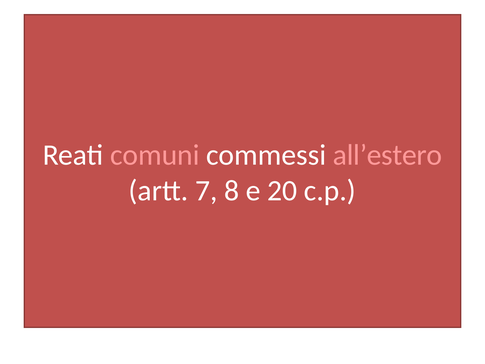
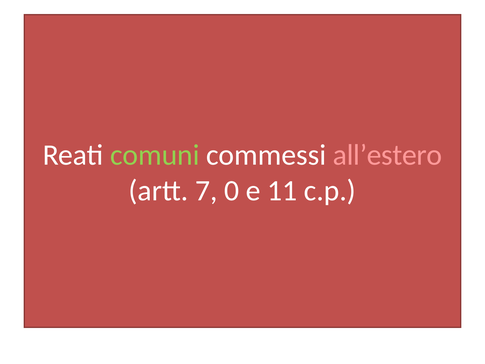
comuni colour: pink -> light green (155, 155)
8: 8 -> 0 (232, 191)
20: 20 -> 11 (282, 191)
